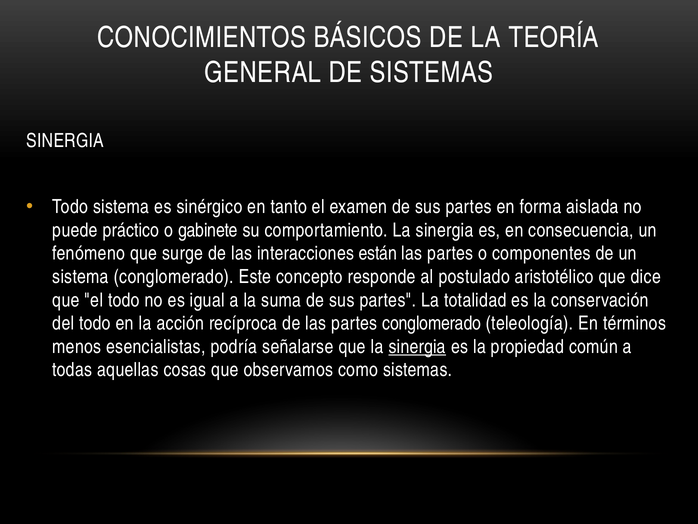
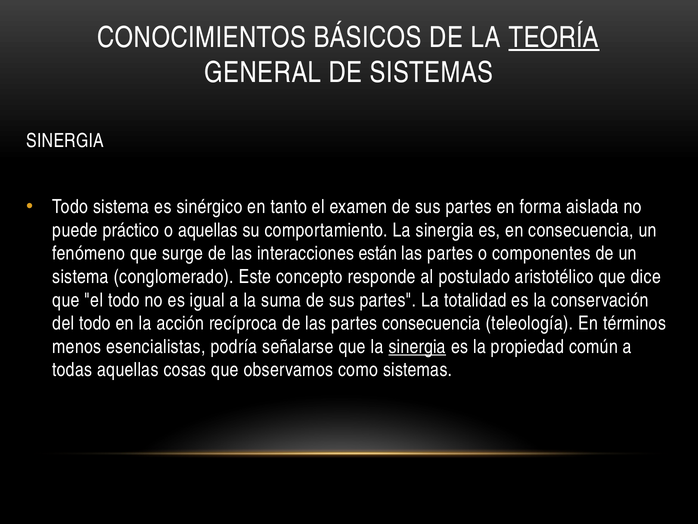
TEORÍA underline: none -> present (554, 38)
o gabinete: gabinete -> aquellas (208, 230)
partes conglomerado: conglomerado -> consecuencia (432, 323)
